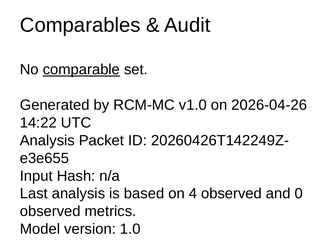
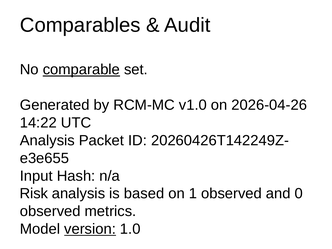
Last: Last -> Risk (34, 194)
4: 4 -> 1 (193, 194)
version underline: none -> present (90, 229)
